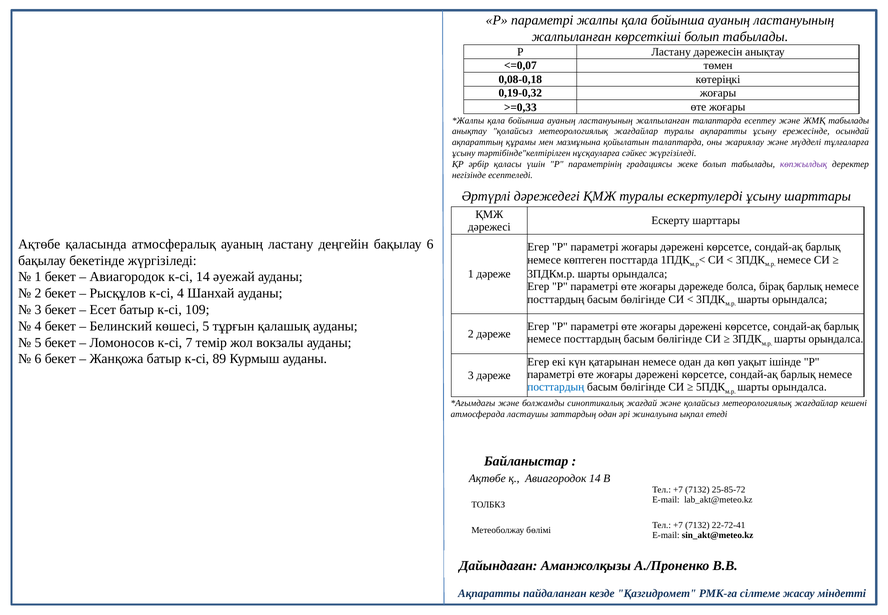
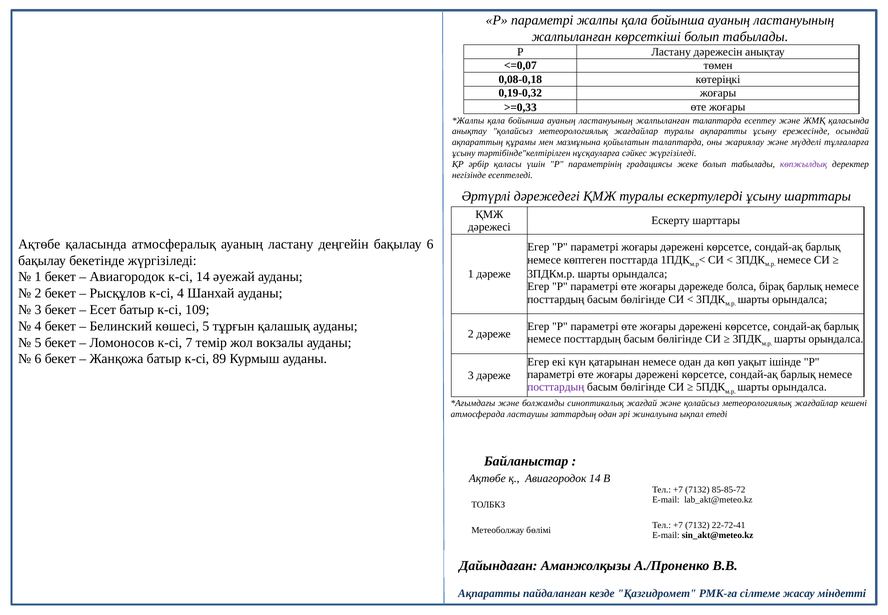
ЖМҚ табылады: табылады -> қаласында (849, 120)
посттардың colour: blue -> purple (556, 387)
25-85-72: 25-85-72 -> 85-85-72 (729, 489)
